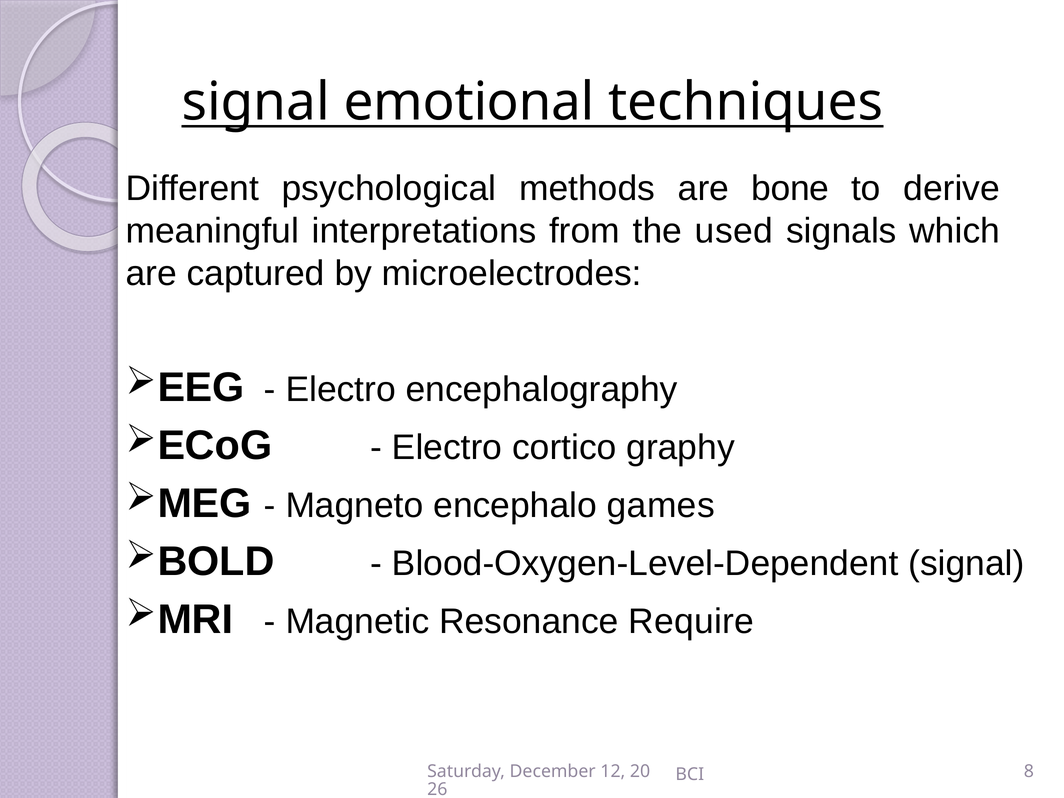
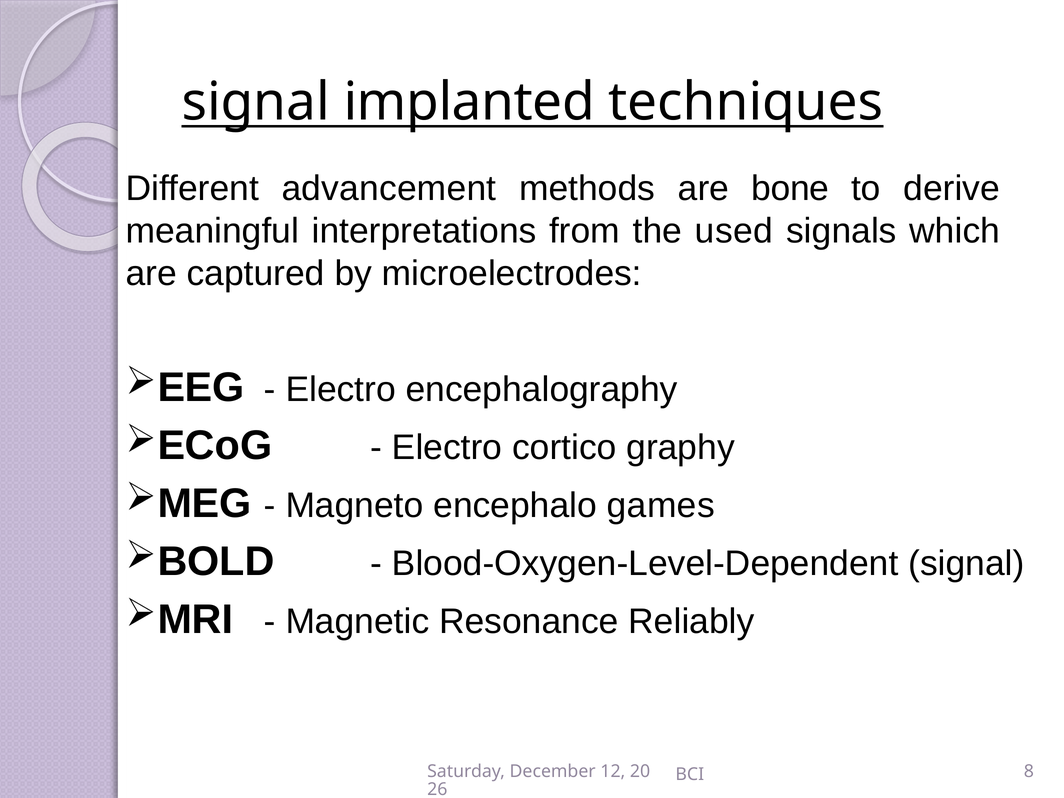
emotional: emotional -> implanted (469, 102)
psychological: psychological -> advancement (389, 189)
Require: Require -> Reliably (691, 621)
